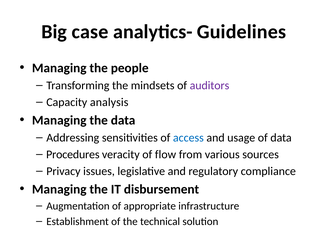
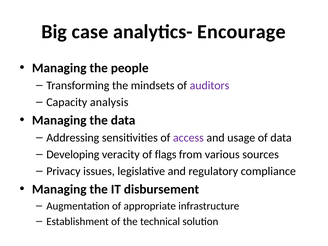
Guidelines: Guidelines -> Encourage (241, 32)
access colour: blue -> purple (188, 138)
Procedures: Procedures -> Developing (73, 154)
flow: flow -> flags (166, 154)
